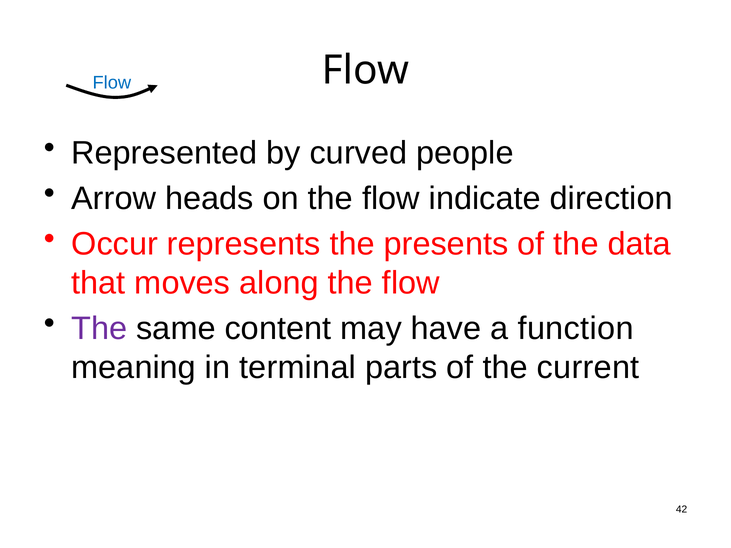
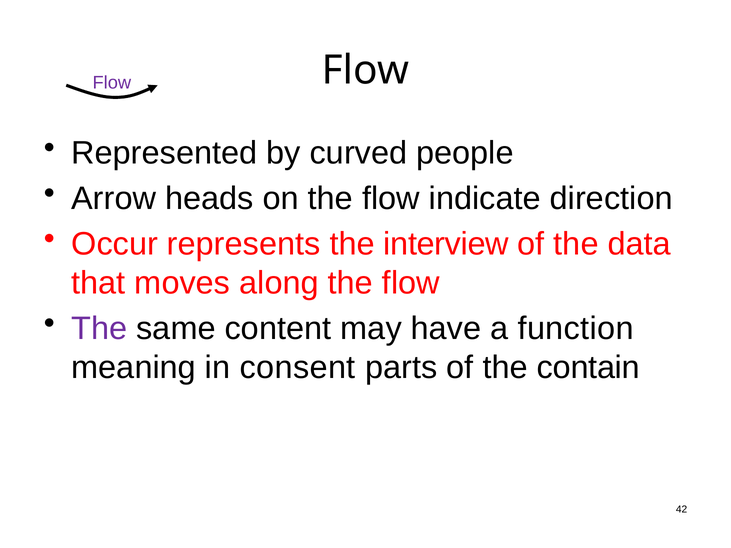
Flow colour: blue -> purple (112, 83)
presents: presents -> interview (446, 244)
terminal: terminal -> consent (298, 368)
current: current -> contain (588, 368)
